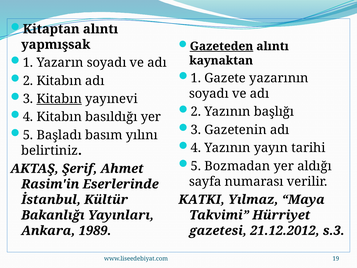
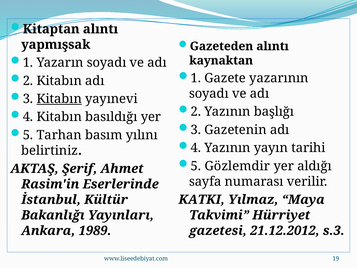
Gazeteden underline: present -> none (222, 46)
Başladı: Başladı -> Tarhan (59, 135)
Bozmadan: Bozmadan -> Gözlemdir (237, 166)
